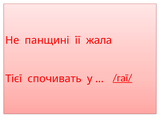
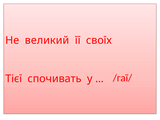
панщині: панщині -> великий (47, 40)
жала: жала -> своїх (99, 40)
/гаї/ underline: present -> none (122, 78)
